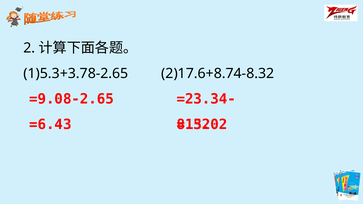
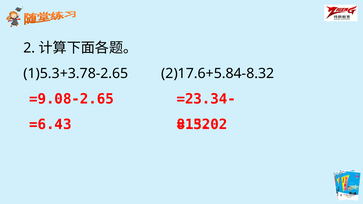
2)17.6+8.74-8.32: 2)17.6+8.74-8.32 -> 2)17.6+5.84-8.32 (218, 73)
